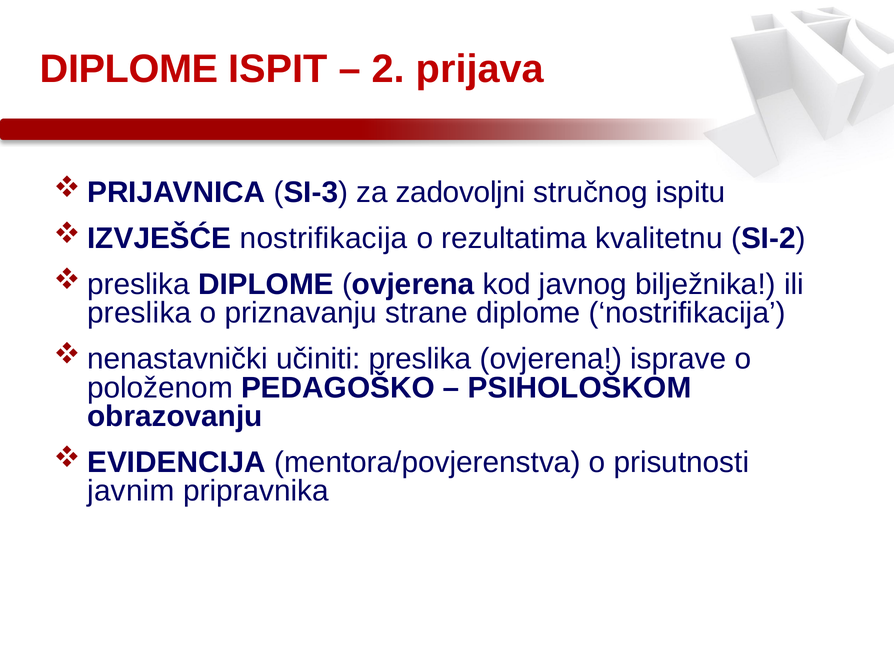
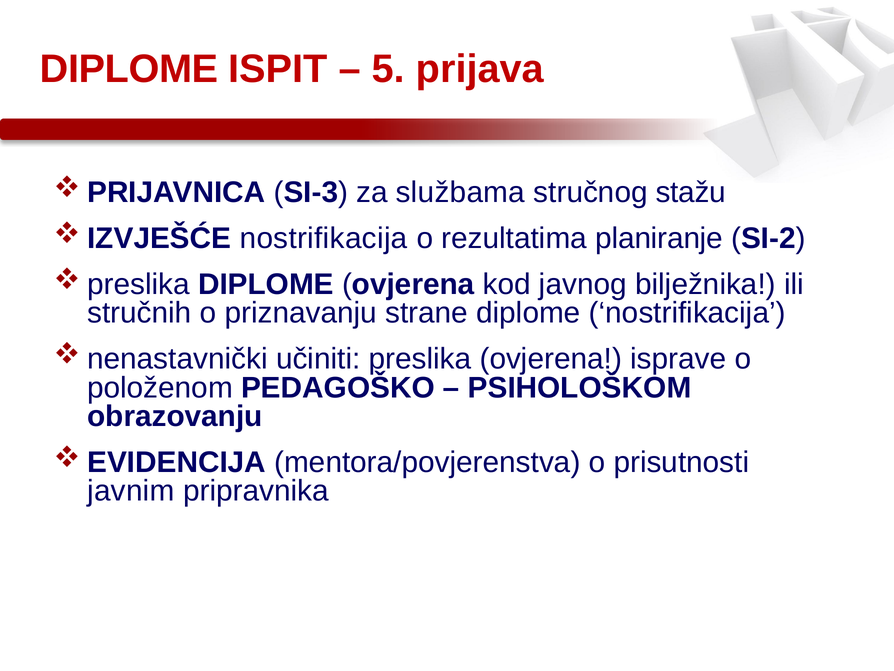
2: 2 -> 5 (388, 69)
zadovoljni: zadovoljni -> službama (460, 192)
ispitu: ispitu -> stažu (691, 192)
kvalitetnu: kvalitetnu -> planiranje (659, 238)
preslika: preslika -> stručnih (139, 313)
